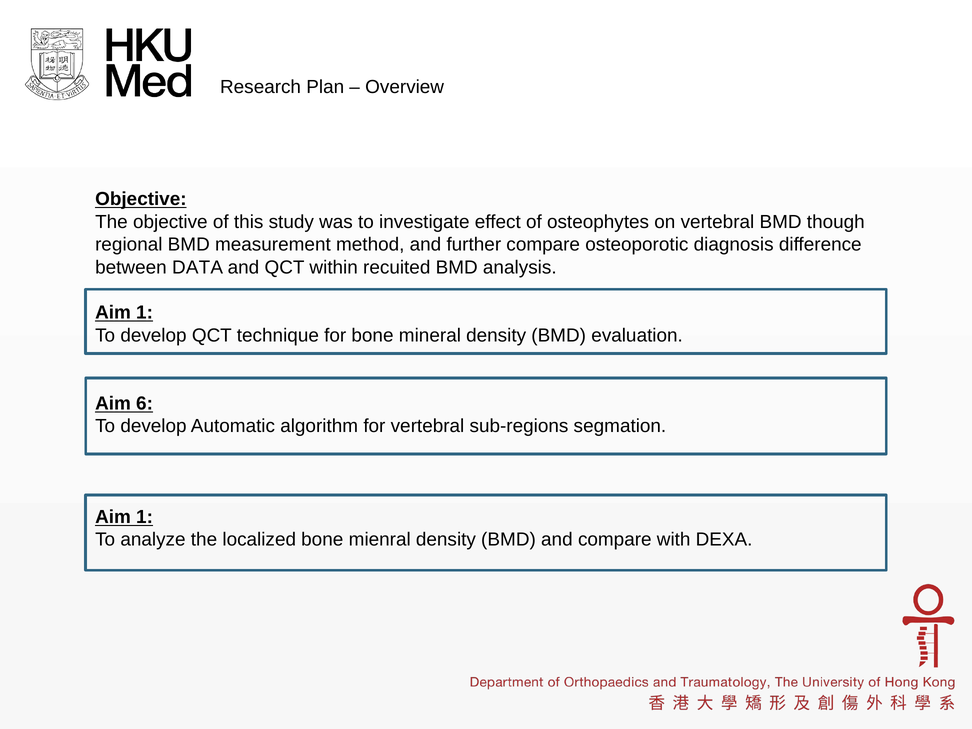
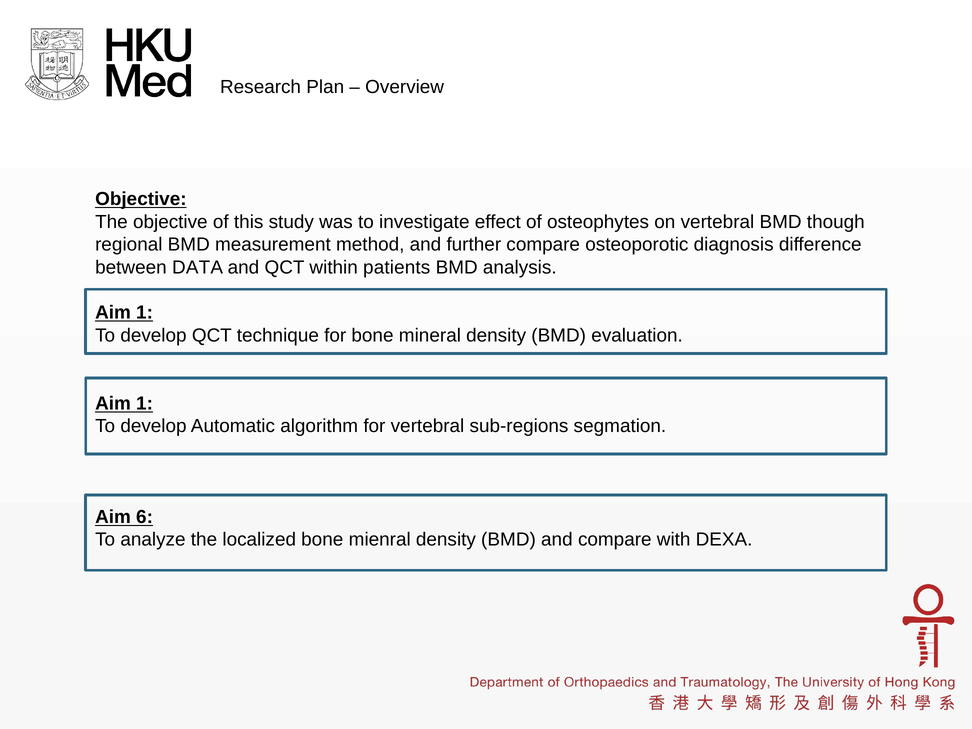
recuited: recuited -> patients (397, 267)
6: 6 -> 1 (145, 403)
1: 1 -> 6 (145, 517)
